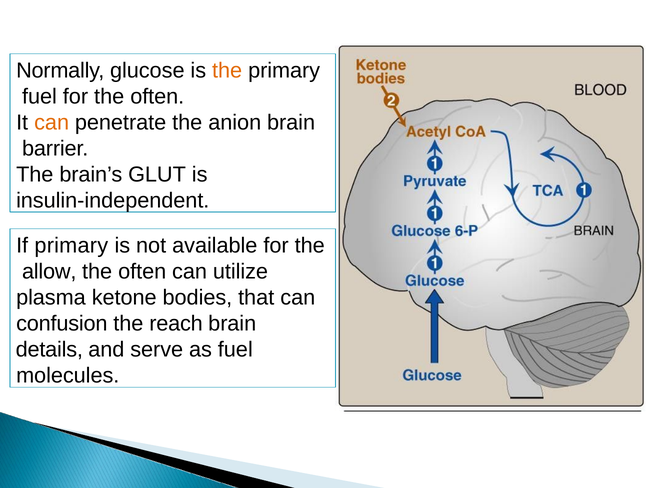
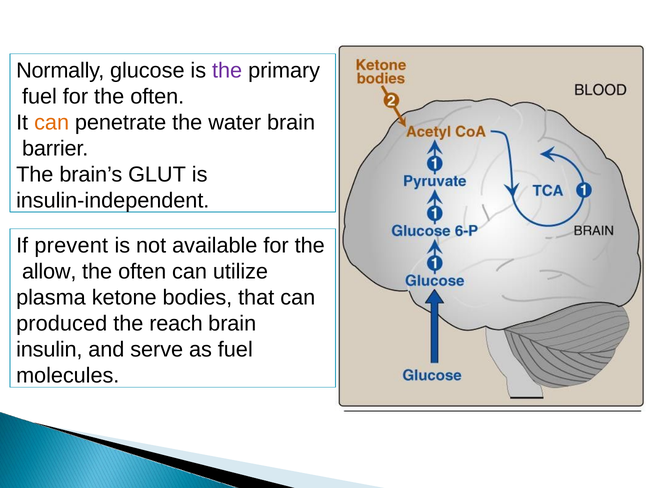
the colour: orange -> purple (227, 71)
anion: anion -> water (235, 123)
If primary: primary -> prevent (71, 246)
confusion: confusion -> produced (62, 324)
details: details -> insulin (49, 350)
